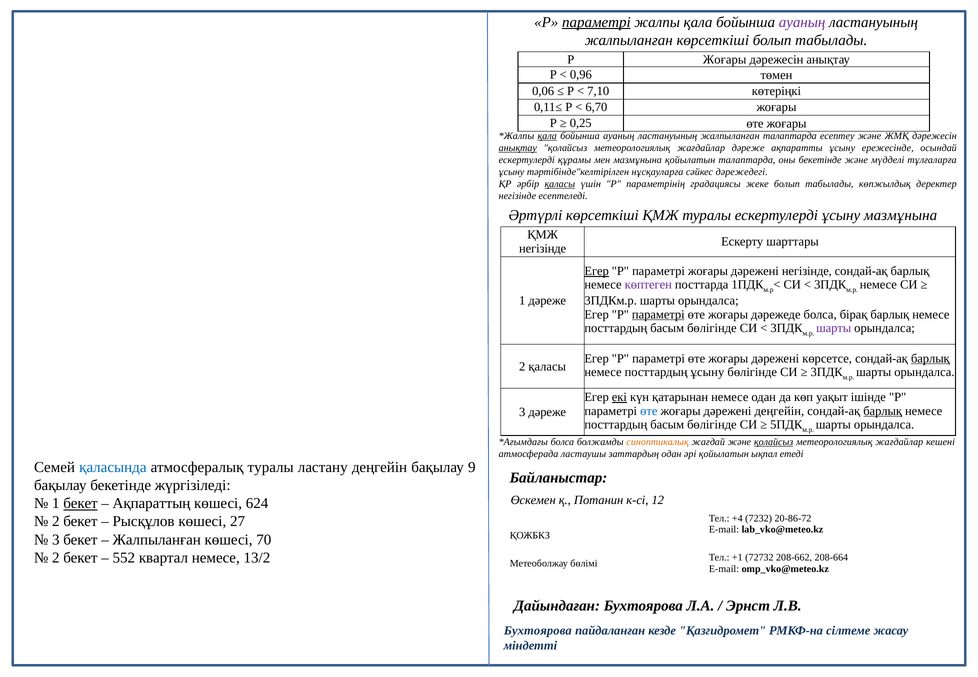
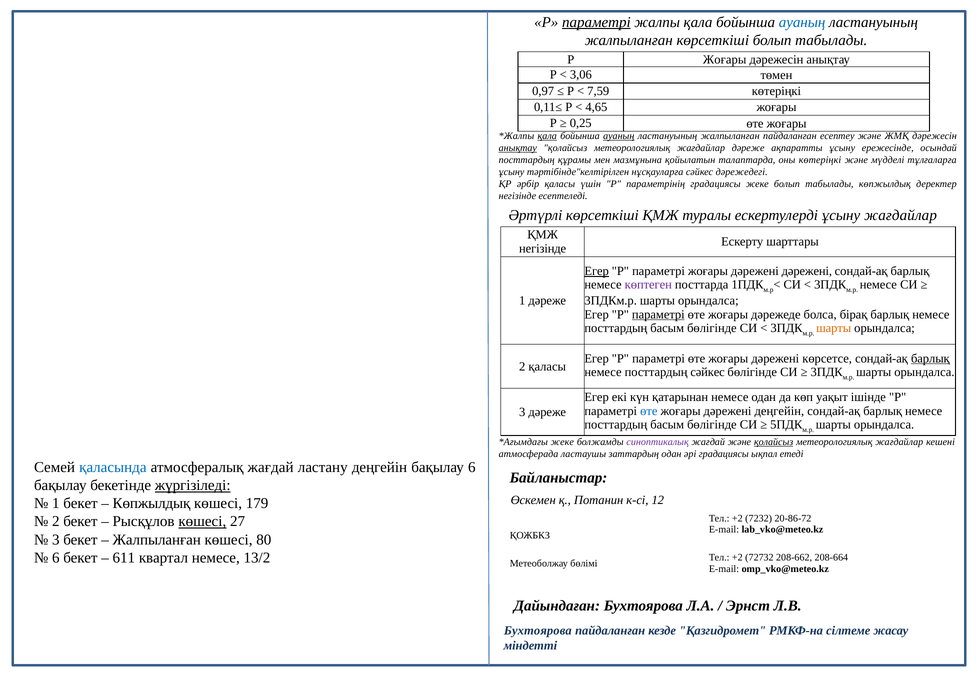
ауаның colour: purple -> blue (802, 22)
0,96: 0,96 -> 3,06 (581, 75)
0,06: 0,06 -> 0,97 (543, 91)
7,10: 7,10 -> 7,59 (598, 91)
6,70: 6,70 -> 4,65 (596, 107)
ауаның underline: none -> present (619, 136)
жалпыланған талаптарда: талаптарда -> пайдаланған (790, 136)
ескертулерді: ескертулерді -> посттардың (527, 160)
оны бекетінде: бекетінде -> көтеріңкі (820, 160)
қаласы underline: present -> none (560, 184)
ұсыну мазмұнына: мазмұнына -> жағдайлар (901, 215)
дәрежені негізінде: негізінде -> дәрежені (807, 271)
шарты colour: purple -> orange (834, 328)
посттардың ұсыну: ұсыну -> сәйкес (708, 372)
екі underline: present -> none (619, 397)
барлық underline: present -> none (883, 411)
болса: болса -> жеке (562, 442)
синоптикалық colour: orange -> purple (658, 442)
әрі қойылатын: қойылатын -> градациясы (724, 454)
атмосфералық туралы: туралы -> жағдай (271, 467)
бақылау 9: 9 -> 6 (472, 467)
жүргізіледі underline: none -> present (193, 485)
бекет underline: present -> none (81, 503)
Ақпараттың: Ақпараттың -> Көпжылдық (151, 503)
624: 624 -> 179 (257, 503)
+4: +4 -> +2 (737, 519)
көшесі underline: none -> present (202, 522)
70: 70 -> 80 (264, 540)
2: 2 -> 6 (56, 558)
552: 552 -> 611 (124, 558)
+1: +1 -> +2 (737, 558)
